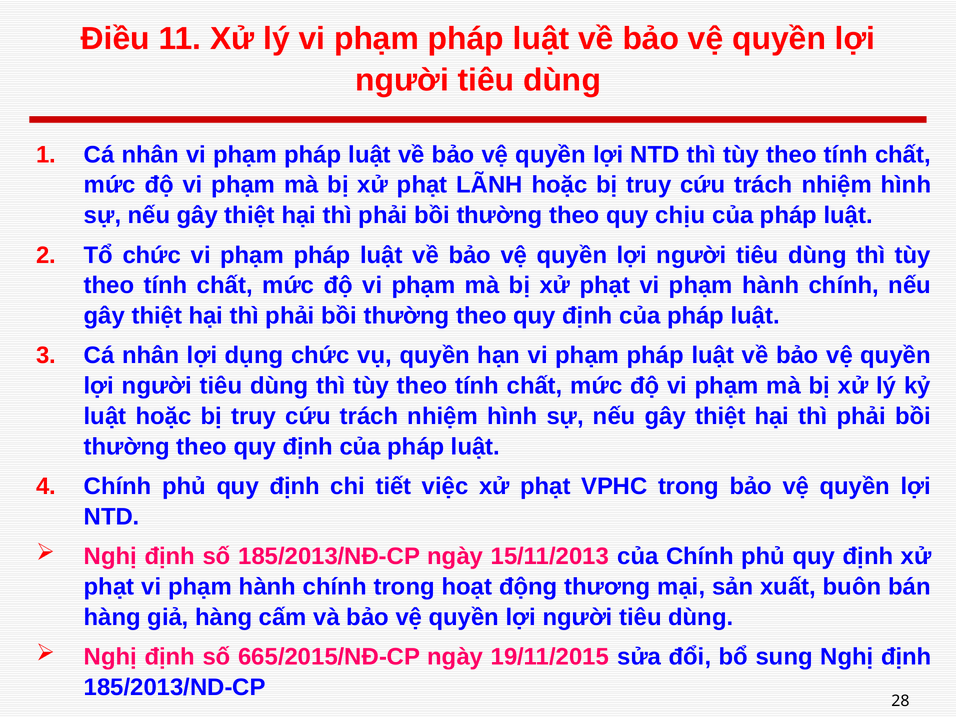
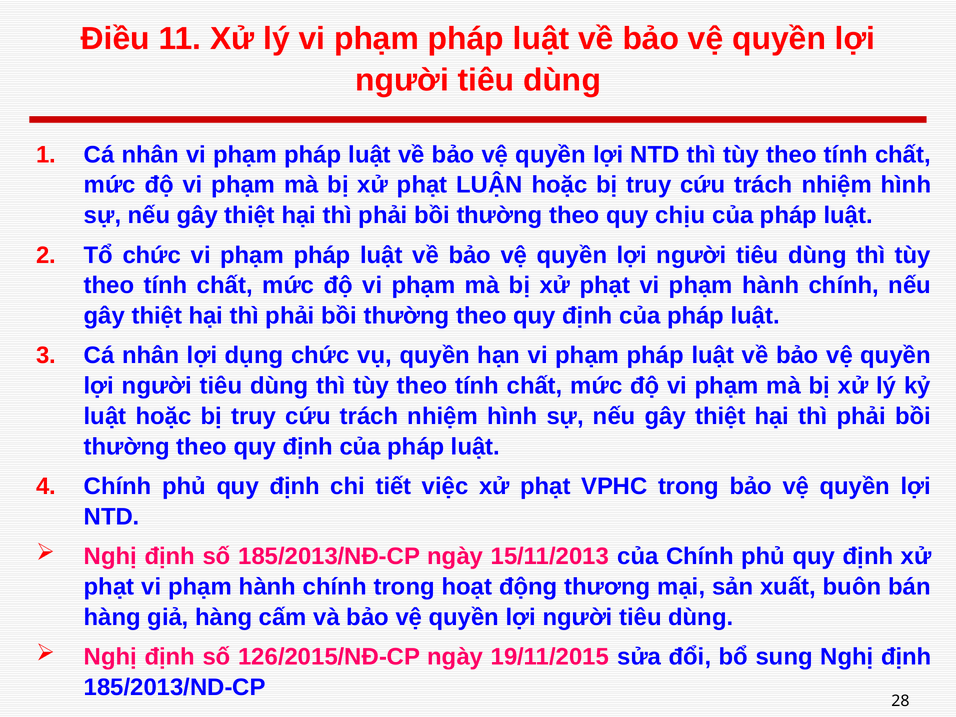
LÃNH: LÃNH -> LUẬN (489, 185)
665/2015/NĐ-CP: 665/2015/NĐ-CP -> 126/2015/NĐ-CP (329, 657)
